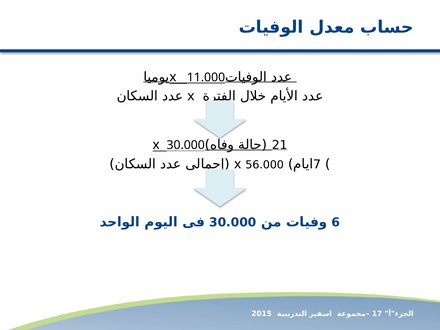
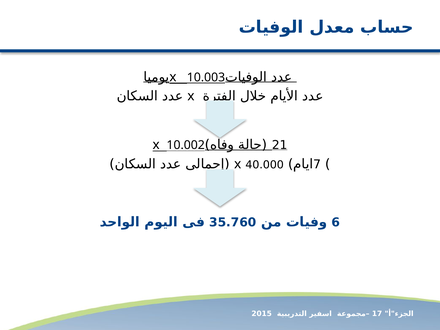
11.000: 11.000 -> 10.003 (206, 77)
x 30.000: 30.000 -> 10.002 (186, 145)
56.000: 56.000 -> 40.000 (265, 165)
30.000: 30.000 -> 35.760 (233, 222)
